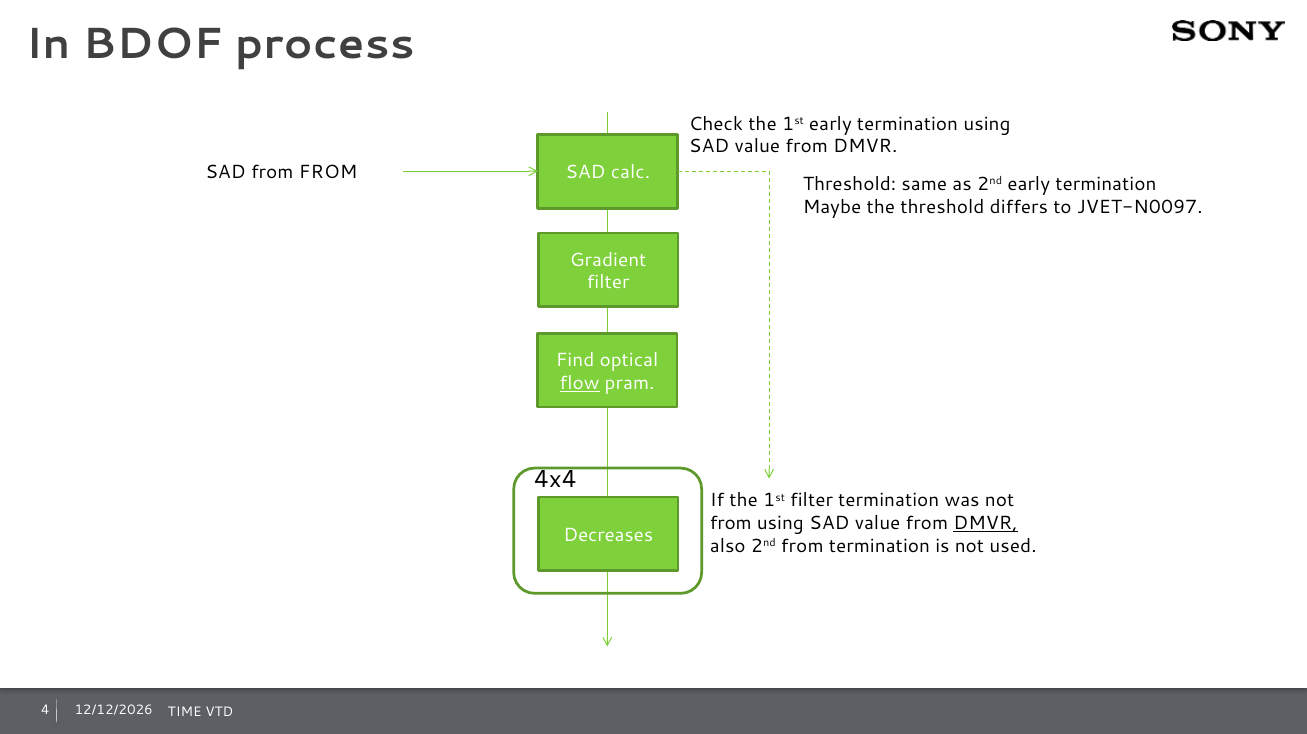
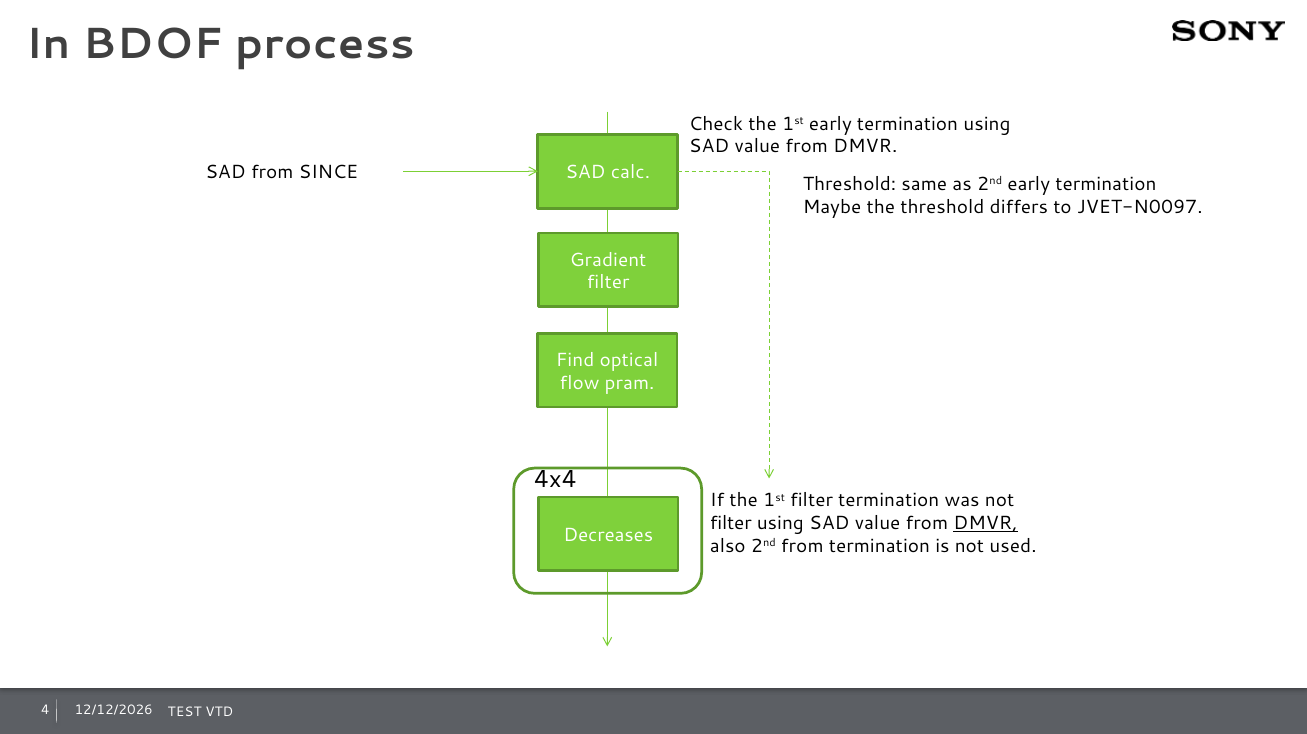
from FROM: FROM -> SINCE (328, 172)
flow underline: present -> none (580, 383)
from: from -> filter (731, 523)
TIME: TIME -> TEST (185, 712)
